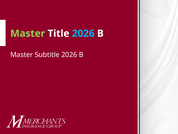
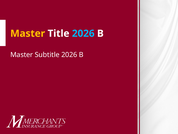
Master colour: light green -> yellow (28, 33)
